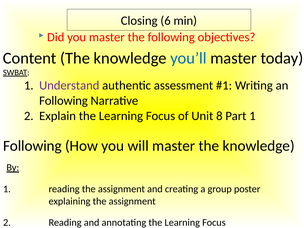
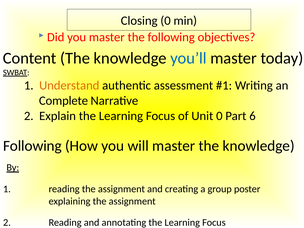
Closing 6: 6 -> 0 (166, 21)
Understand colour: purple -> orange (69, 85)
Following: Following -> Complete (63, 101)
Unit 8: 8 -> 0 (219, 116)
Part 1: 1 -> 6 (252, 116)
